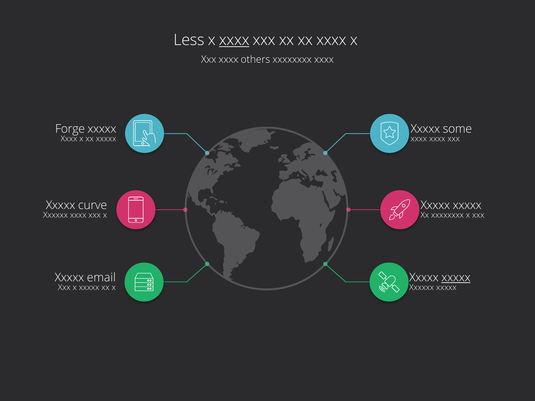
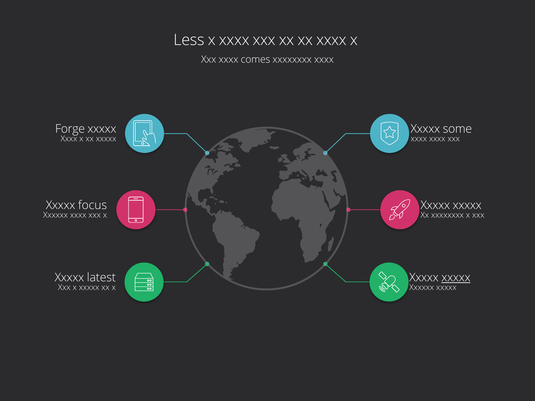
xxxx underline: present -> none (234, 40)
others: others -> comes (255, 60)
curve: curve -> focus (93, 205)
email: email -> latest (101, 278)
